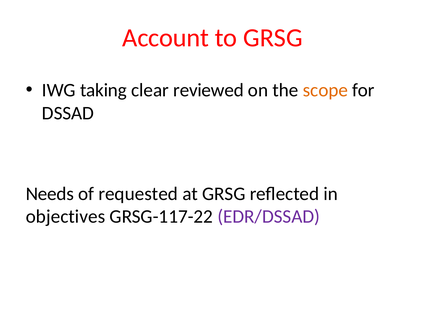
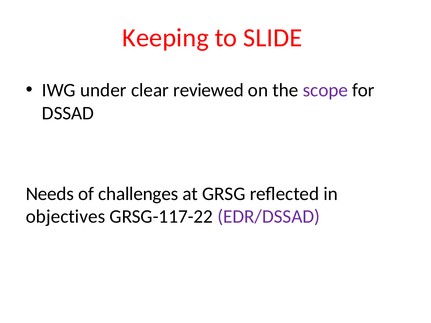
Account: Account -> Keeping (166, 38)
to GRSG: GRSG -> SLIDE (273, 38)
taking: taking -> under (103, 90)
scope colour: orange -> purple (325, 90)
requested: requested -> challenges (138, 194)
